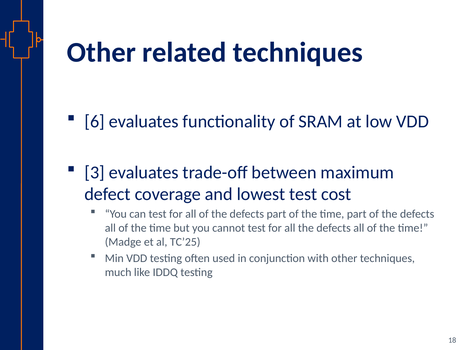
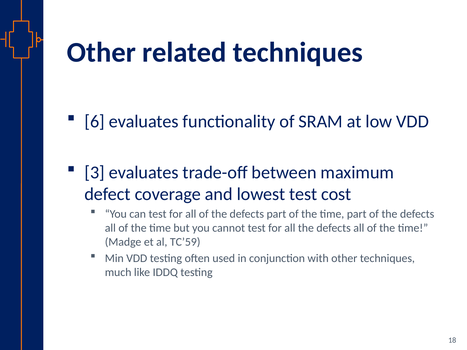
TC’25: TC’25 -> TC’59 (185, 242)
